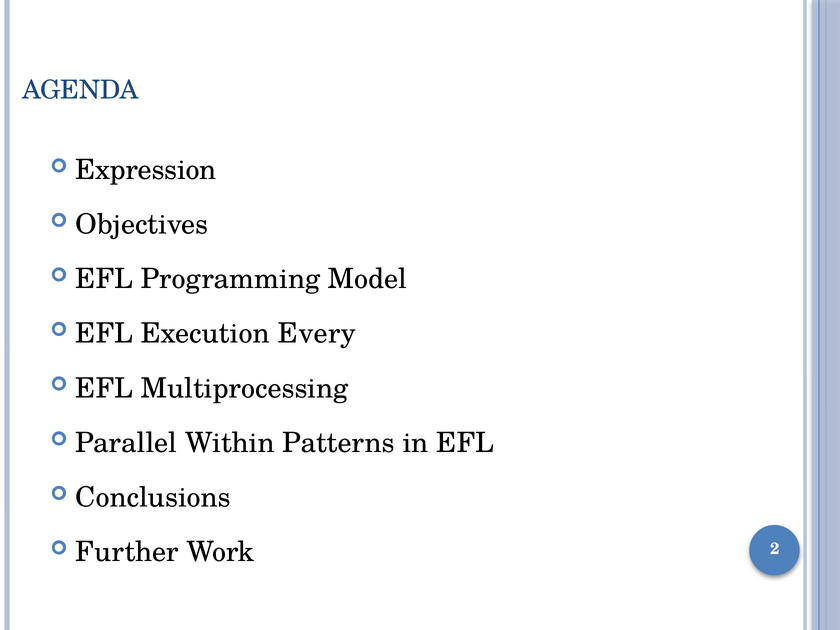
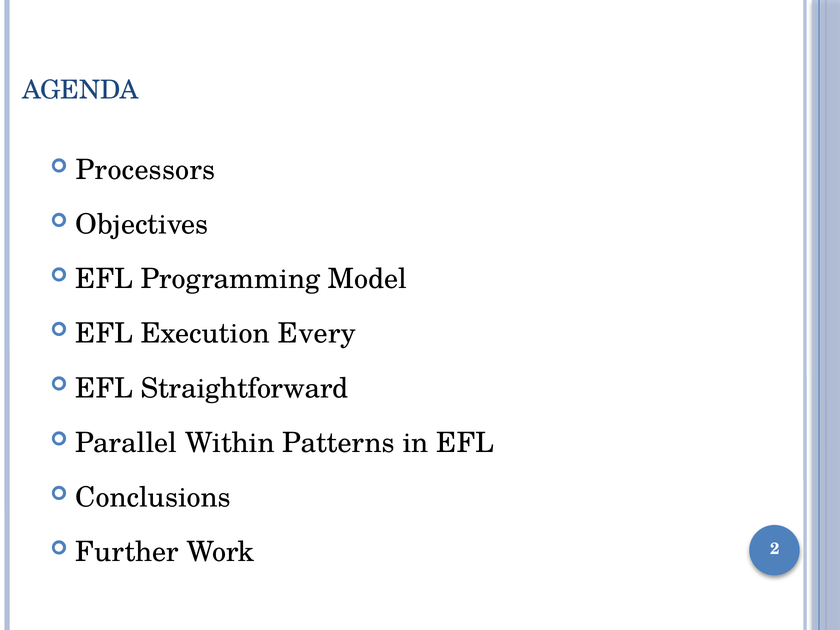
Expression: Expression -> Processors (146, 170)
Multiprocessing: Multiprocessing -> Straightforward (245, 388)
